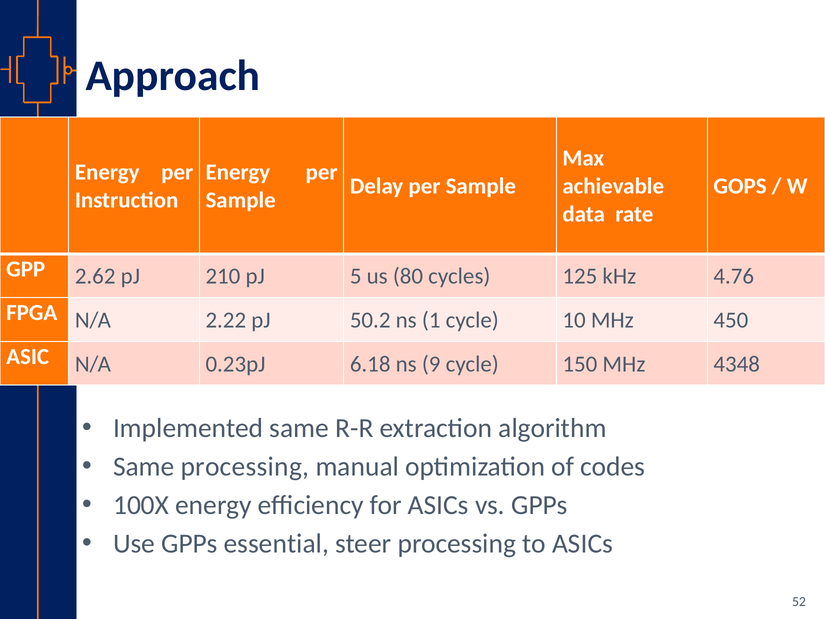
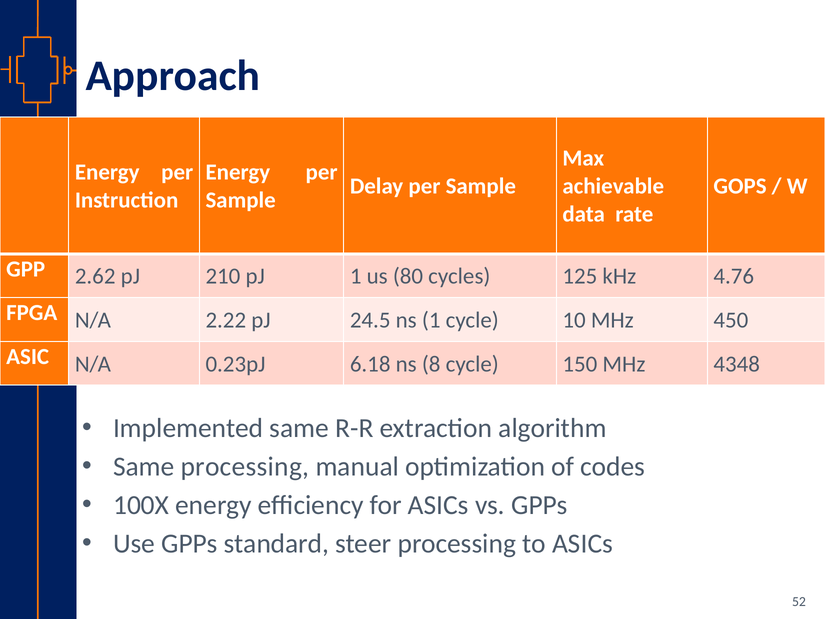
pJ 5: 5 -> 1 (356, 276)
50.2: 50.2 -> 24.5 (370, 320)
9: 9 -> 8 (431, 364)
essential: essential -> standard (276, 544)
